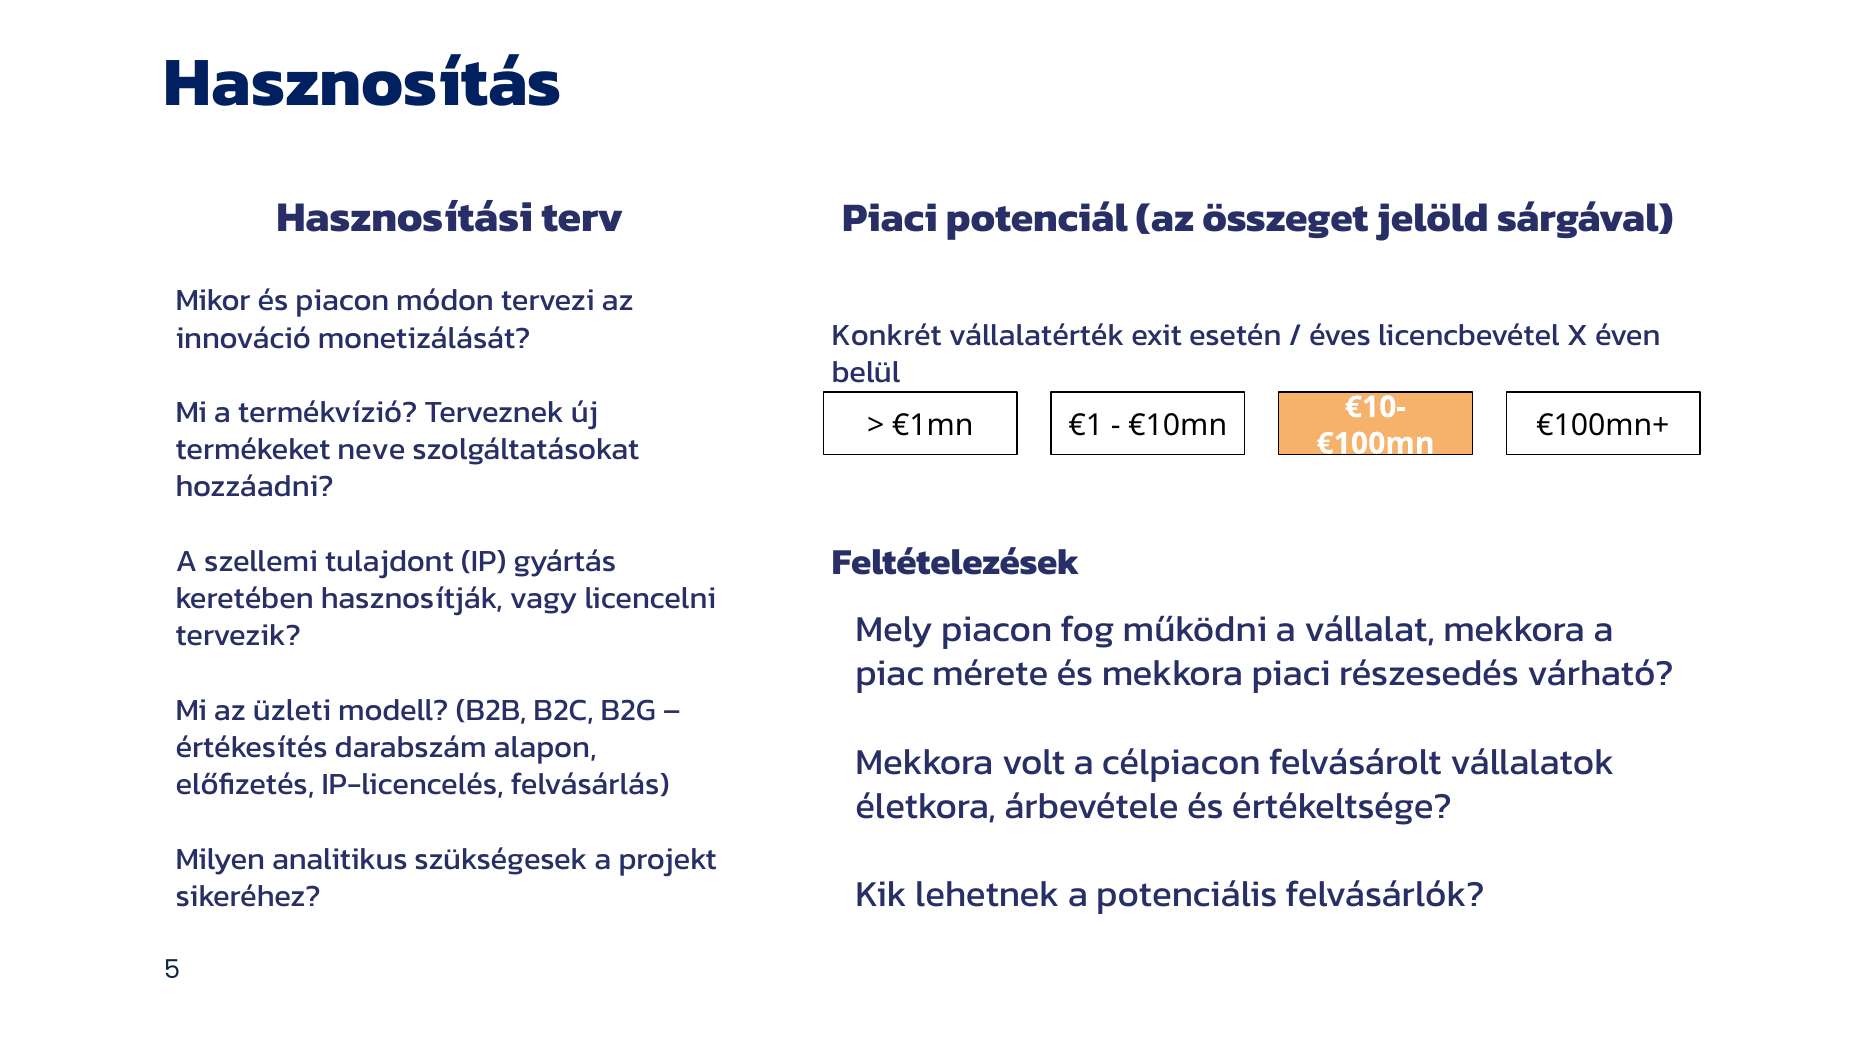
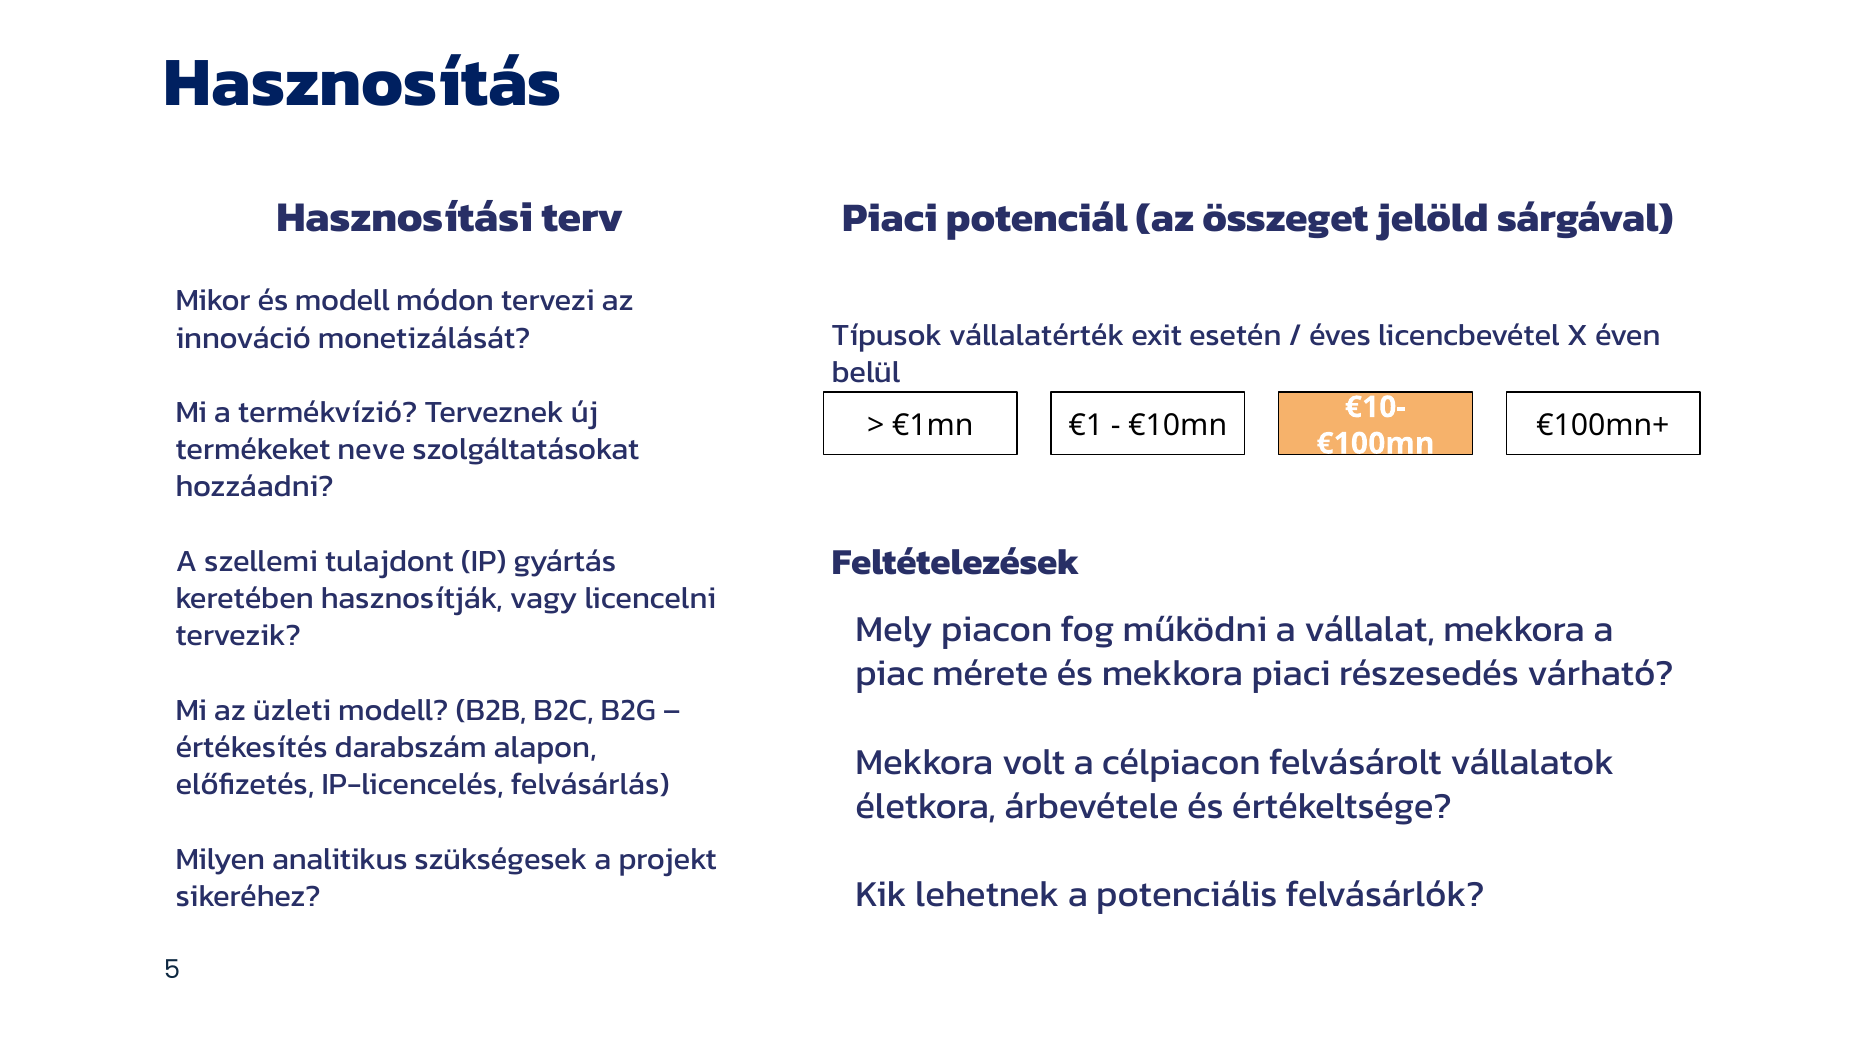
és piacon: piacon -> modell (342, 301)
Konkrét: Konkrét -> Típusok (887, 335)
